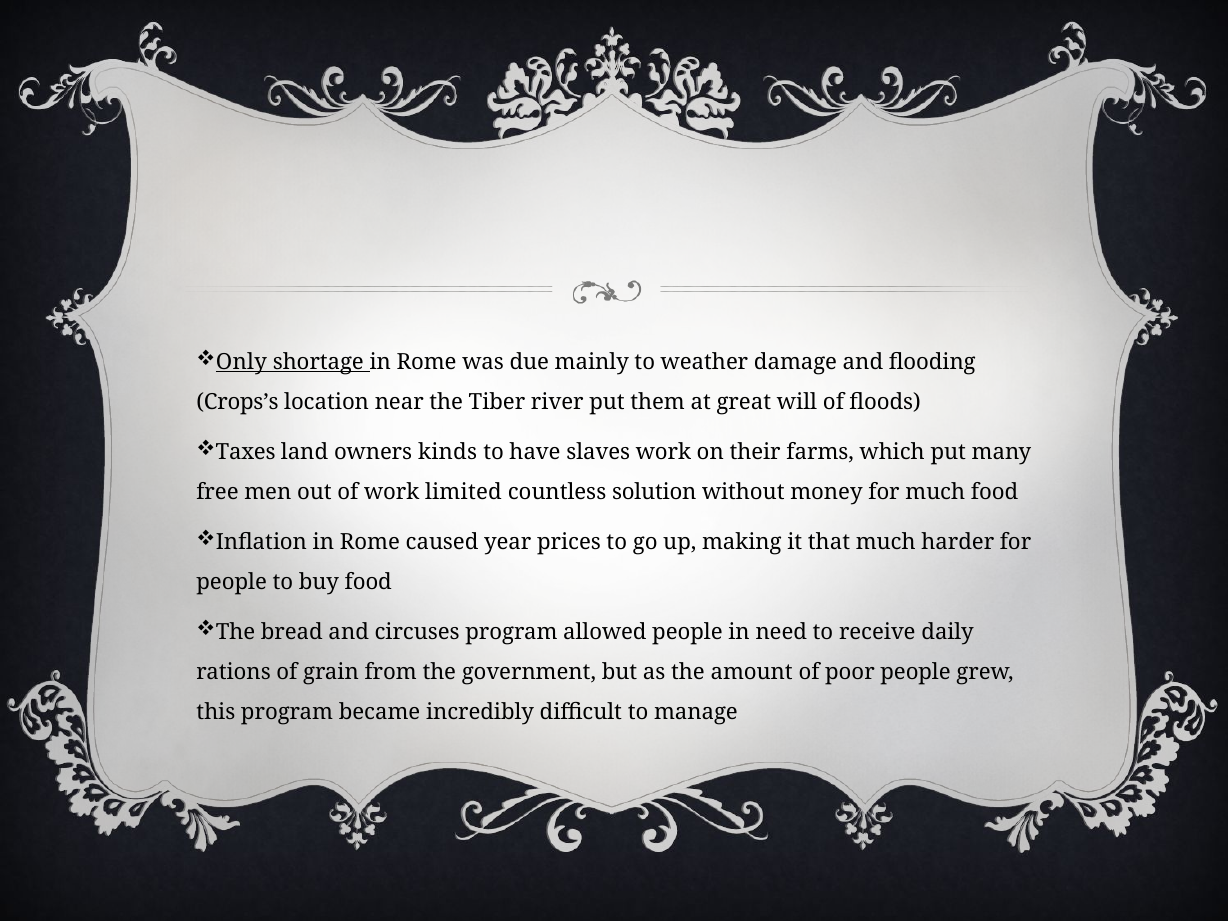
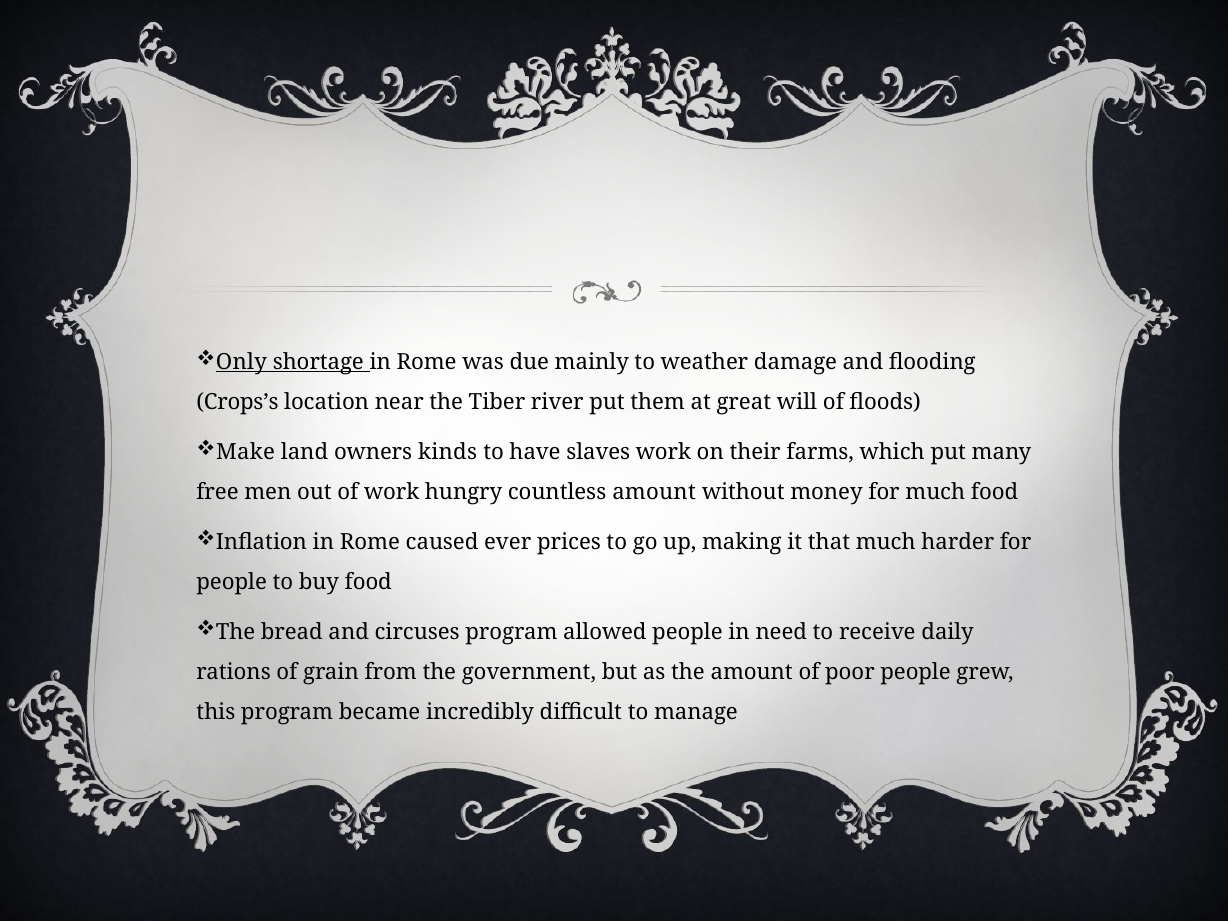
Taxes: Taxes -> Make (245, 452)
limited: limited -> hungry (464, 492)
countless solution: solution -> amount (654, 492)
year: year -> ever (508, 542)
